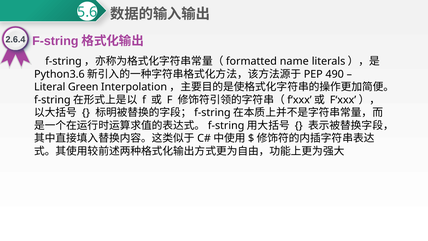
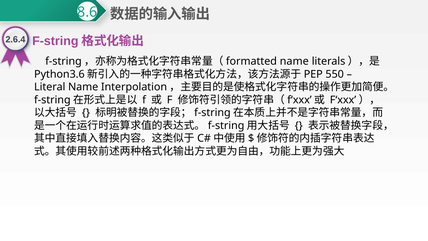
5.6: 5.6 -> 8.6 (87, 12)
490: 490 -> 550 (335, 74)
Literal Green: Green -> Name (83, 87)
